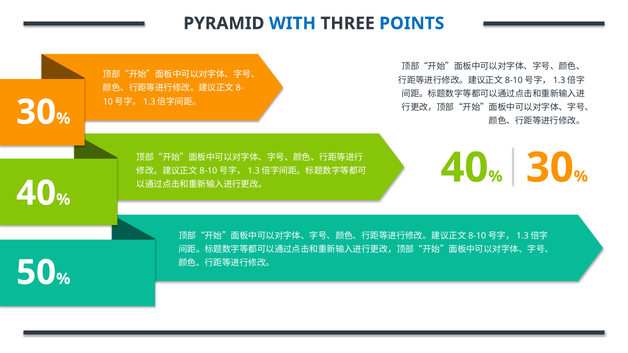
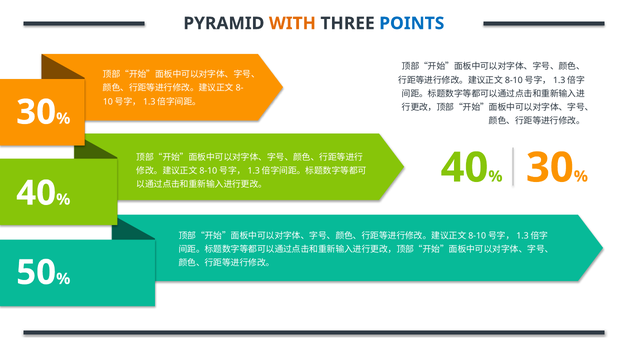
WITH colour: blue -> orange (292, 23)
